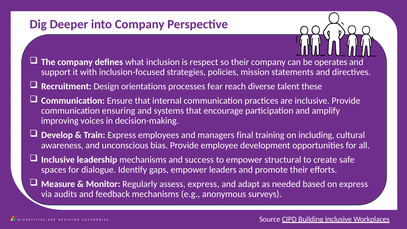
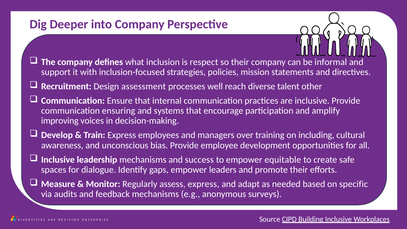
operates: operates -> informal (331, 62)
orientations: orientations -> assessment (144, 86)
fear: fear -> well (215, 86)
these: these -> other (312, 86)
final: final -> over (245, 135)
structural: structural -> equitable (283, 160)
on express: express -> specific (354, 184)
